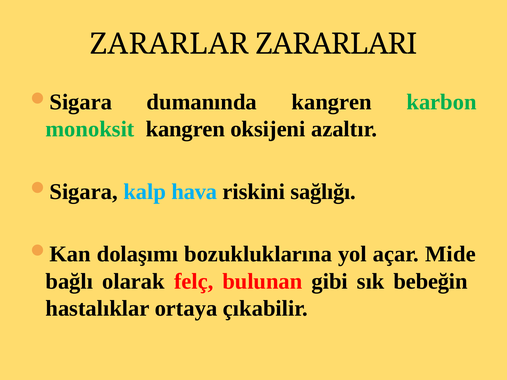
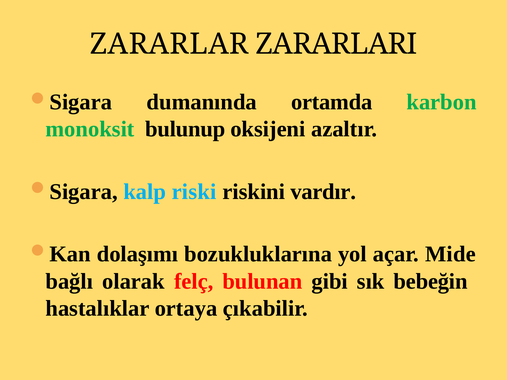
dumanında kangren: kangren -> ortamda (332, 102)
monoksit kangren: kangren -> bulunup (185, 129)
hava: hava -> riski (194, 192)
sağlığı: sağlığı -> vardır (323, 192)
